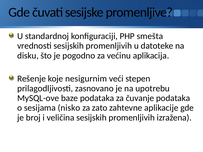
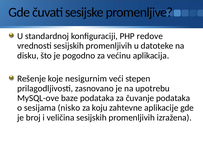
smešta: smešta -> redove (150, 36)
zato: zato -> koju (100, 108)
